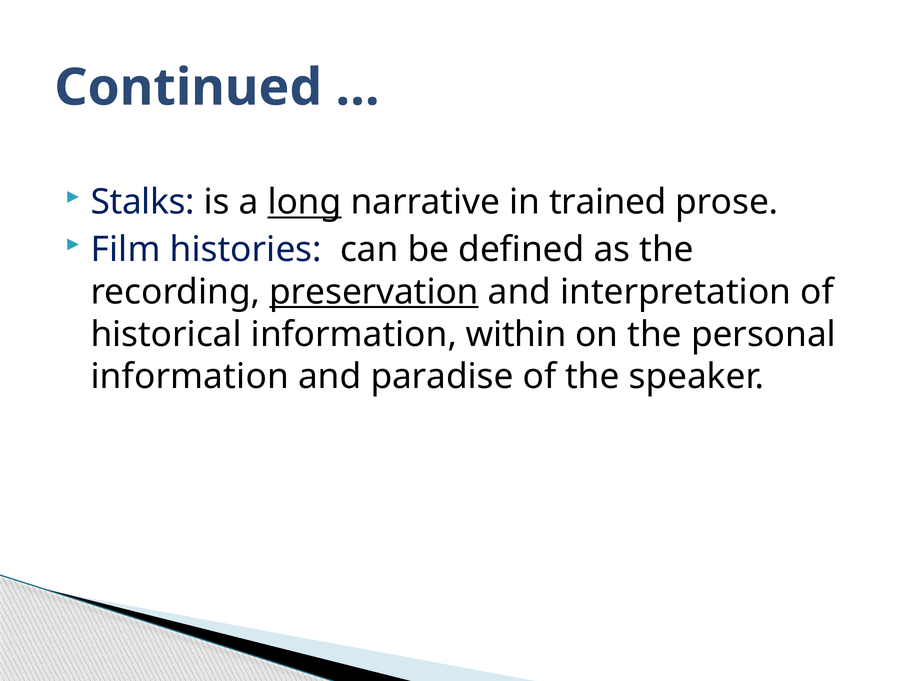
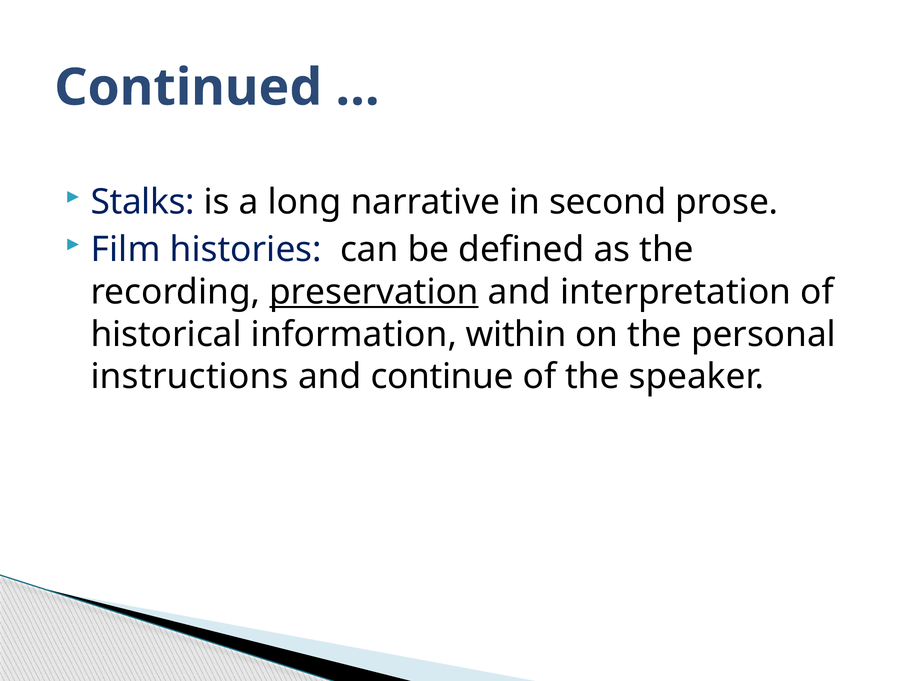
long underline: present -> none (304, 202)
trained: trained -> second (608, 202)
information: information -> instructions (190, 377)
paradise: paradise -> continue (442, 377)
